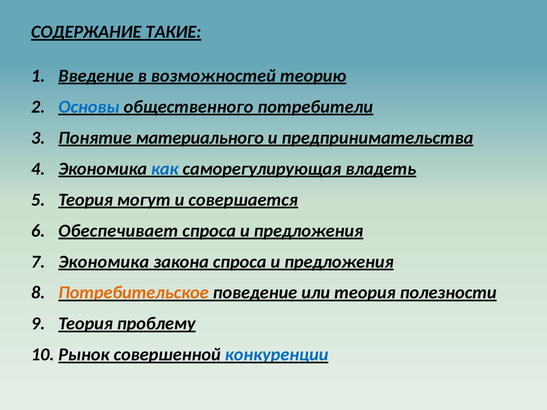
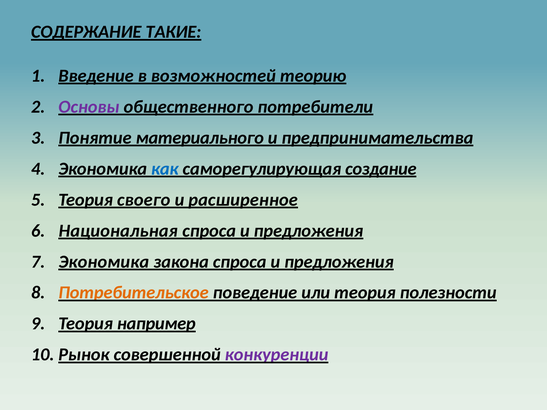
Основы colour: blue -> purple (89, 107)
владеть: владеть -> создание (381, 169)
могут: могут -> своего (144, 200)
совершается: совершается -> расширенное (243, 200)
Обеспечивает: Обеспечивает -> Национальная (118, 231)
проблему: проблему -> например (156, 324)
конкуренции colour: blue -> purple (277, 355)
